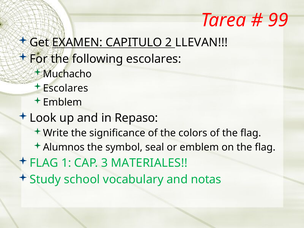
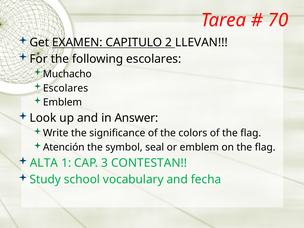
99: 99 -> 70 (278, 20)
Repaso: Repaso -> Answer (136, 118)
Alumnos: Alumnos -> Atención (64, 147)
FLAG: FLAG -> ALTA (44, 163)
MATERIALES: MATERIALES -> CONTESTAN (149, 163)
notas: notas -> fecha (206, 180)
